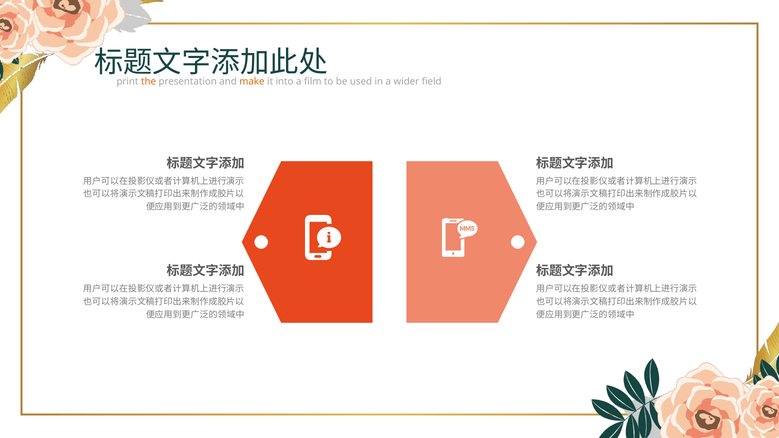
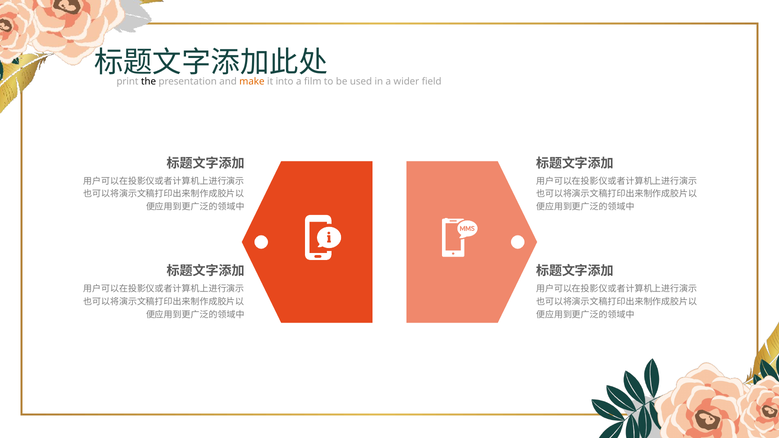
the colour: orange -> black (149, 81)
